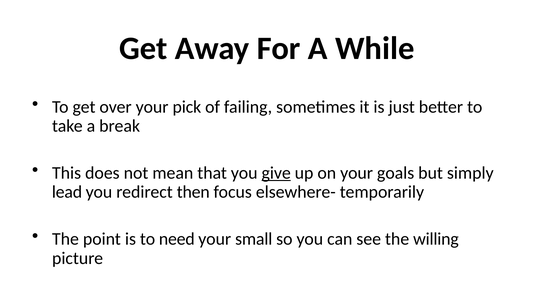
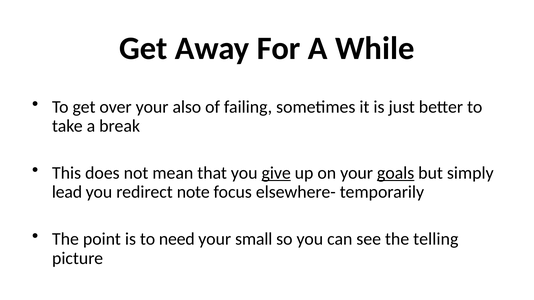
pick: pick -> also (187, 107)
goals underline: none -> present (396, 173)
then: then -> note (193, 192)
willing: willing -> telling (436, 239)
